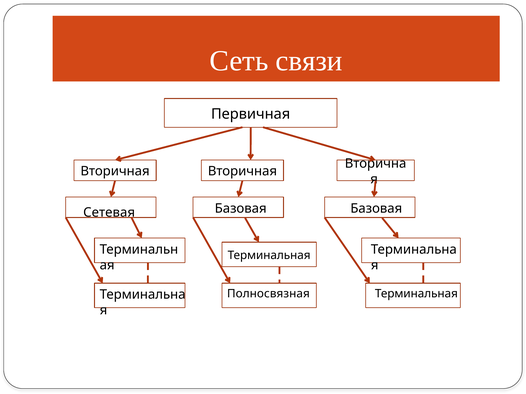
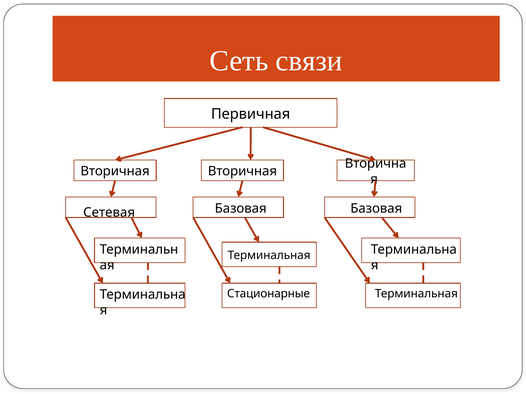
Полносвязная: Полносвязная -> Стационарные (269, 294)
